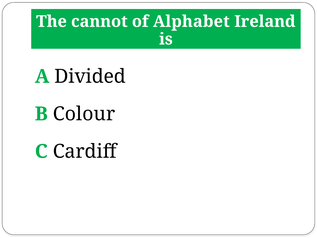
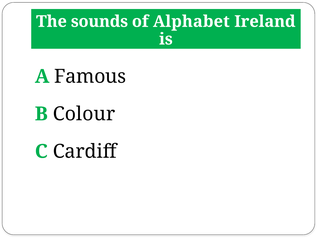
cannot: cannot -> sounds (99, 21)
Divided: Divided -> Famous (90, 76)
